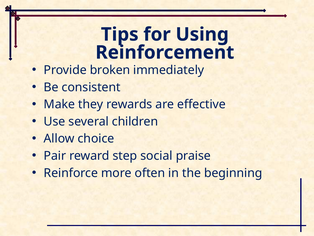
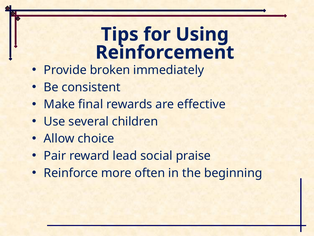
they: they -> final (91, 104)
step: step -> lead (125, 155)
